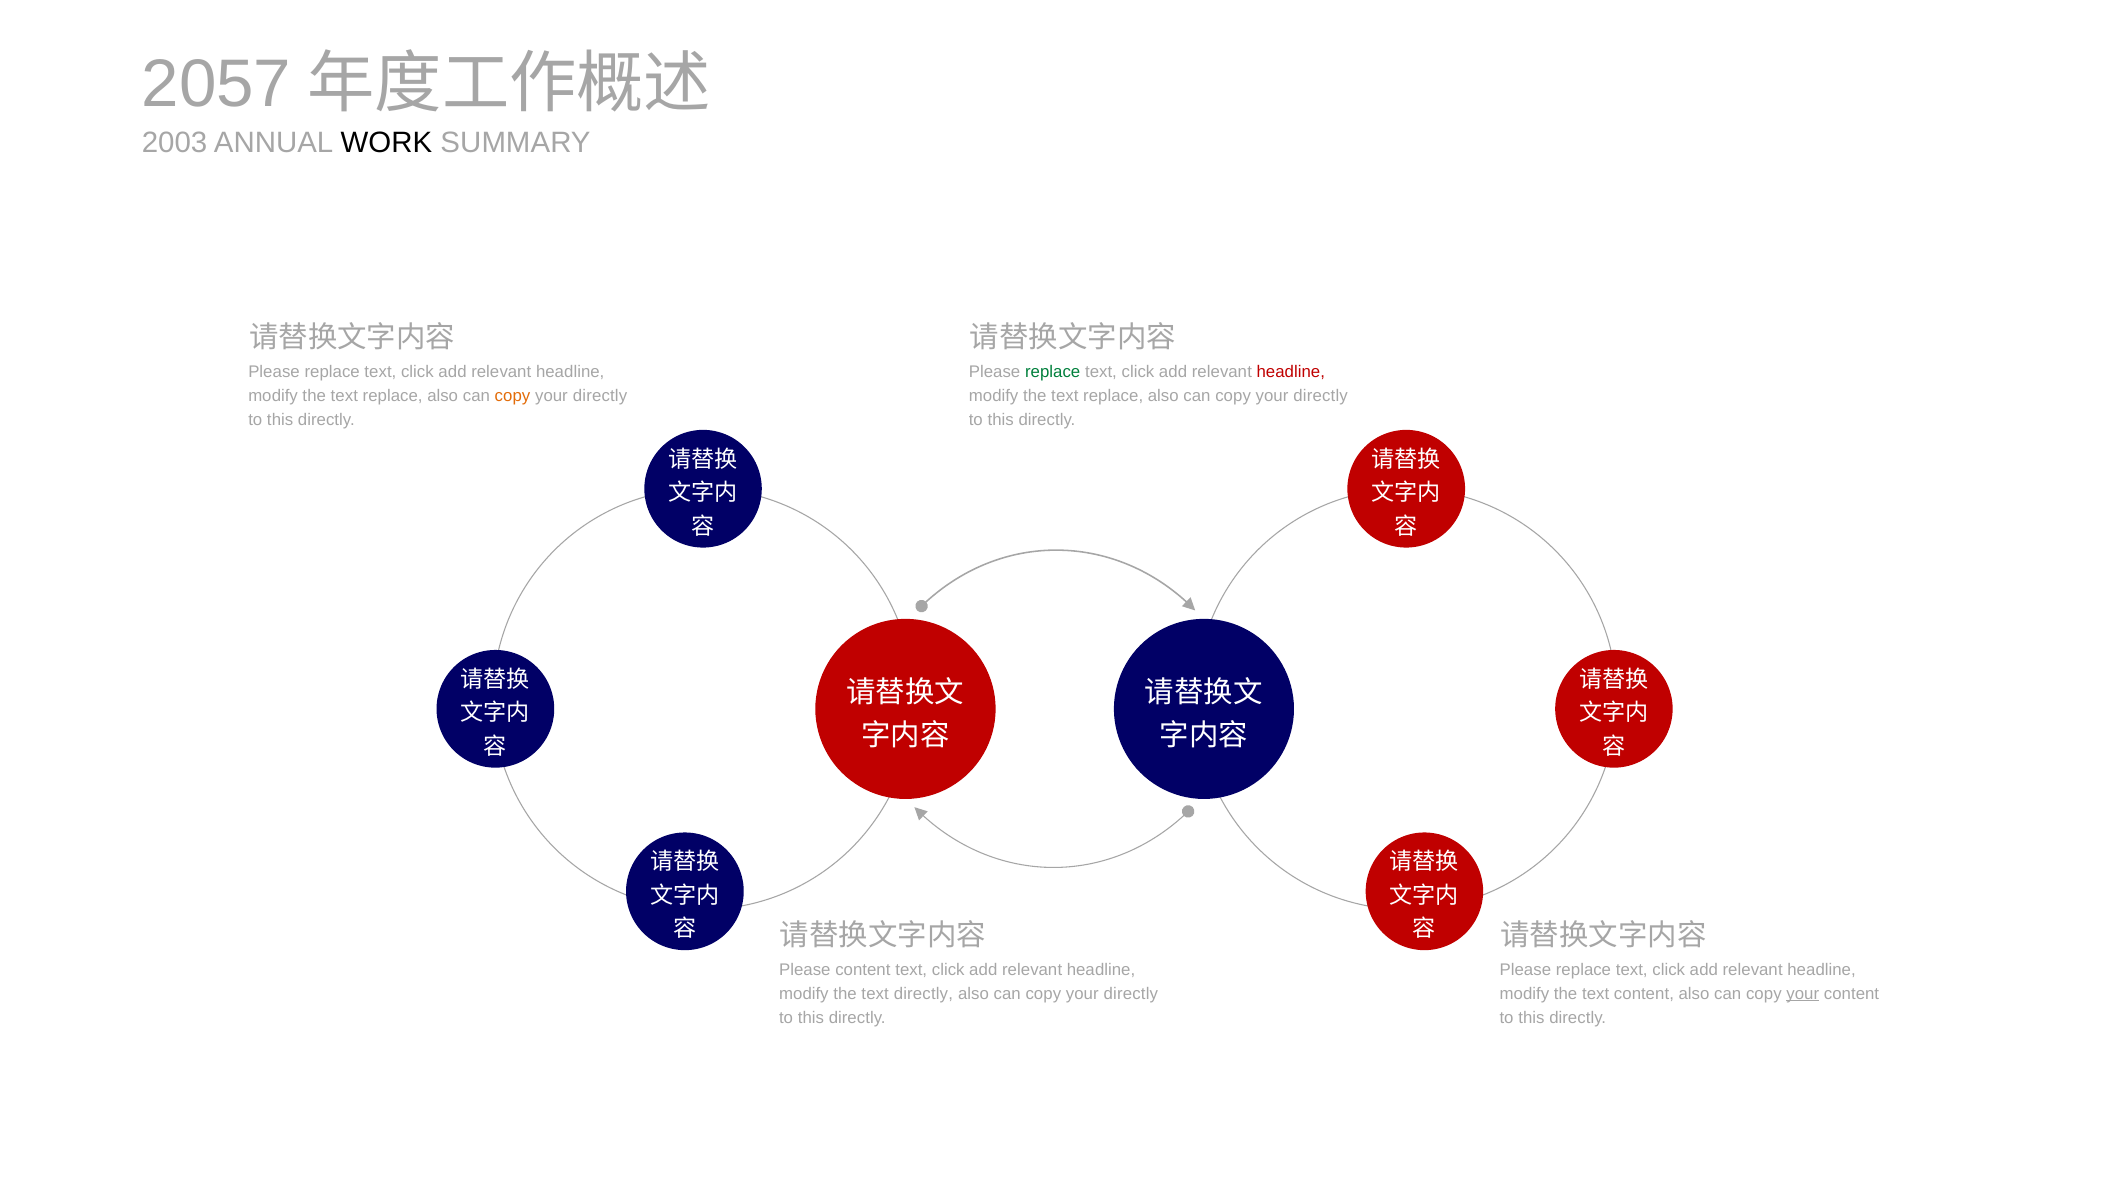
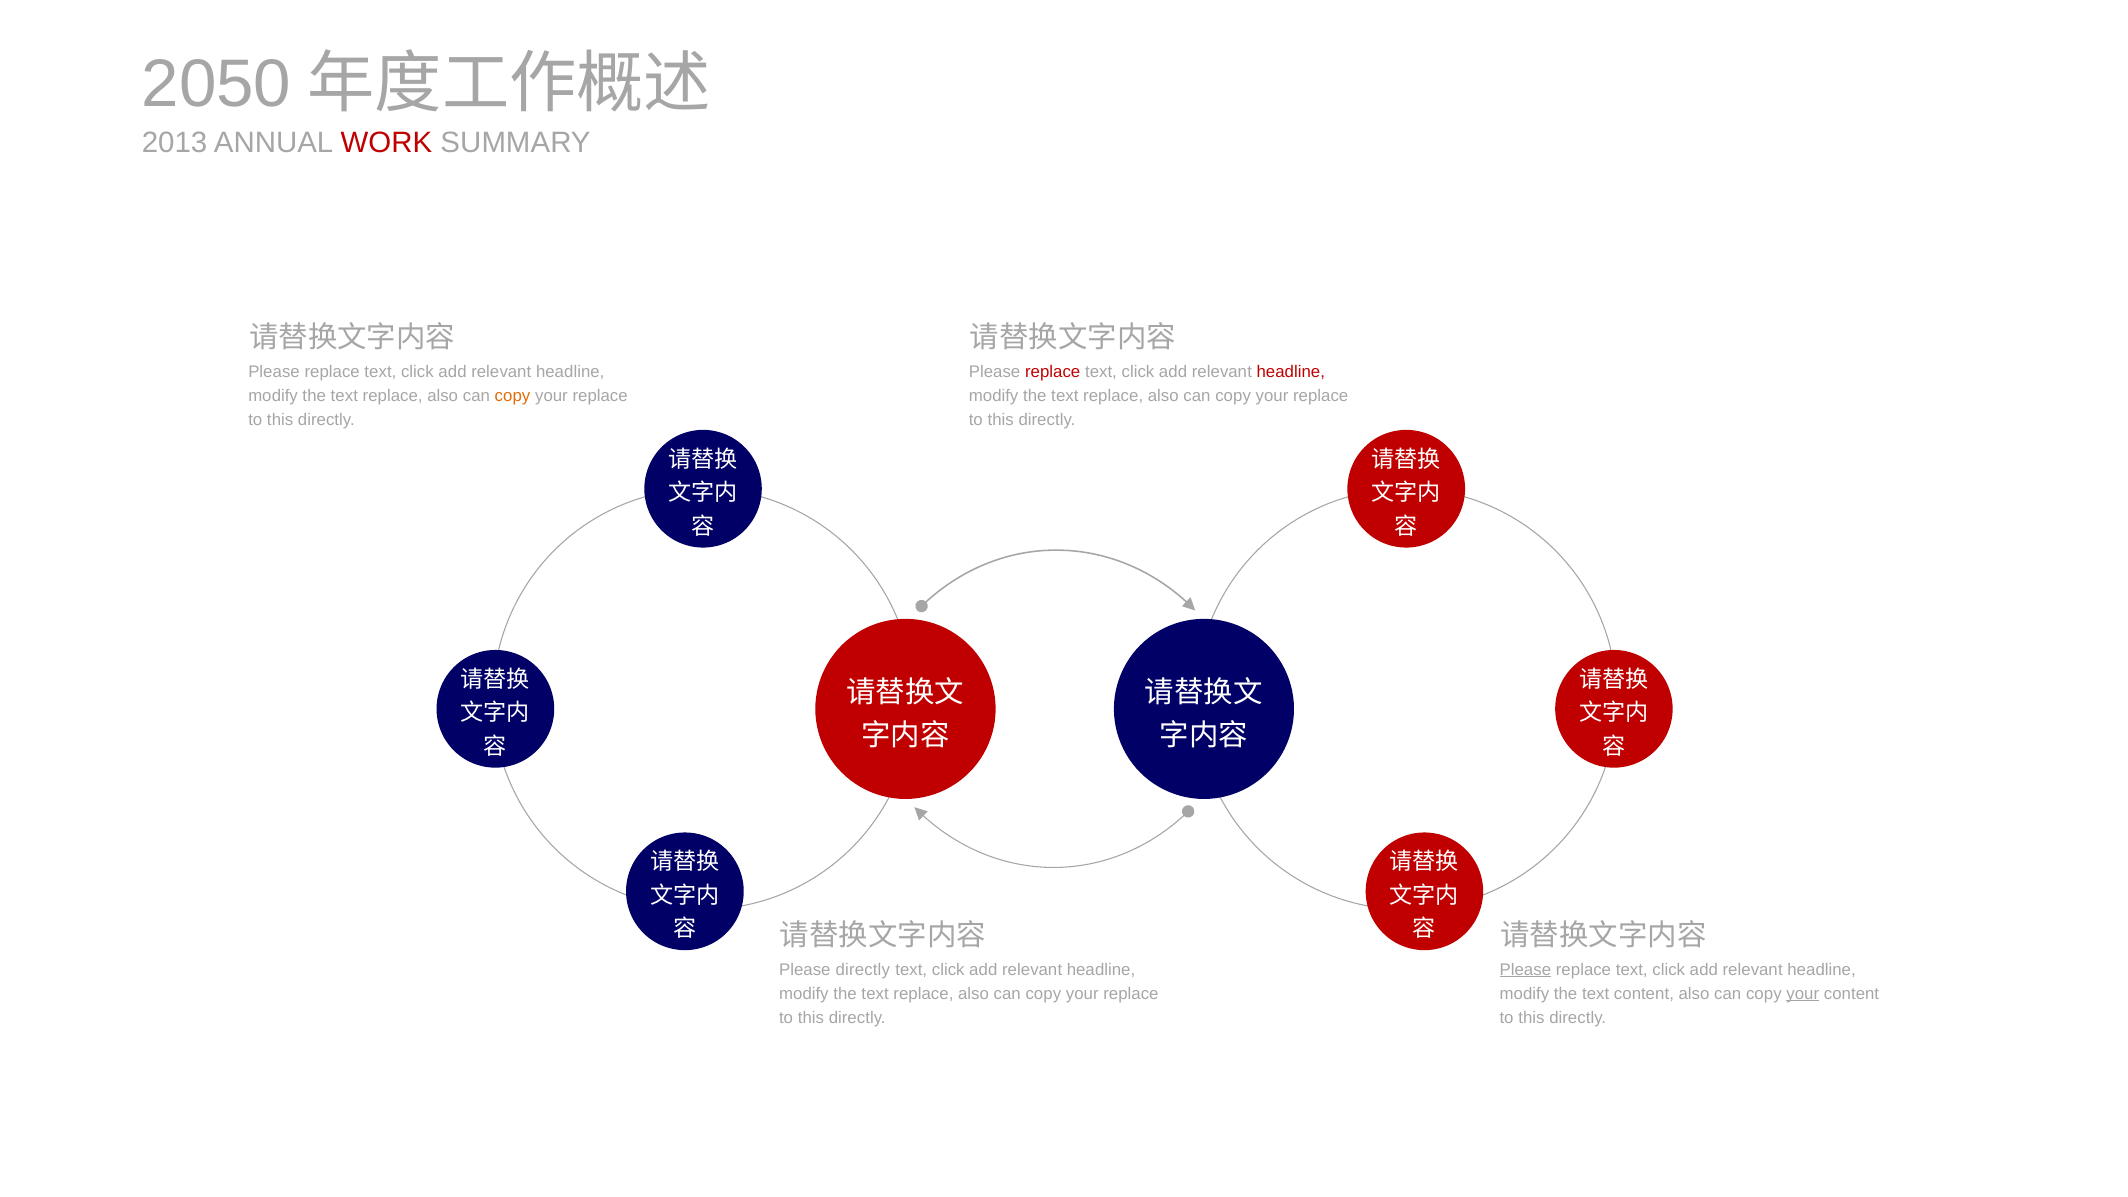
2057: 2057 -> 2050 (217, 84)
2003: 2003 -> 2013 (175, 143)
WORK colour: black -> red (386, 143)
replace colour: green -> red (1053, 372)
directly: directly -> replace (600, 396)
directly: directly -> replace (1321, 396)
Please content: content -> directly (863, 970)
Please underline: none -> present (1525, 970)
directly: directly -> replace (923, 994)
directly: directly -> replace (1131, 994)
